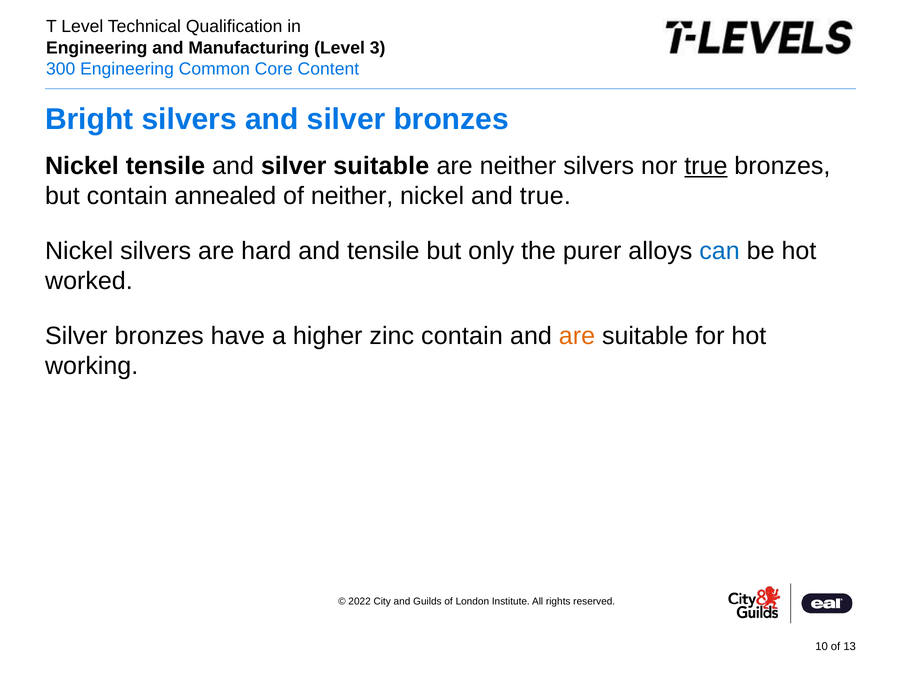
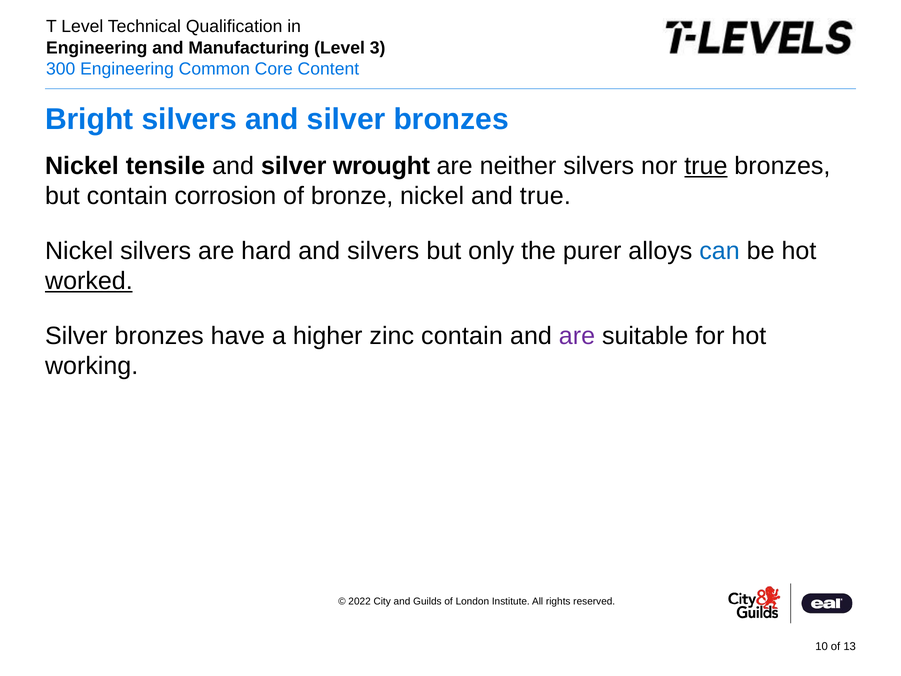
silver suitable: suitable -> wrought (381, 166)
annealed: annealed -> corrosion (225, 196)
of neither: neither -> bronze (352, 196)
and tensile: tensile -> silvers (383, 251)
worked underline: none -> present (89, 281)
are colour: orange -> purple (577, 336)
